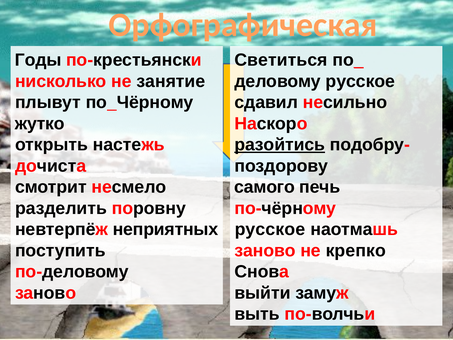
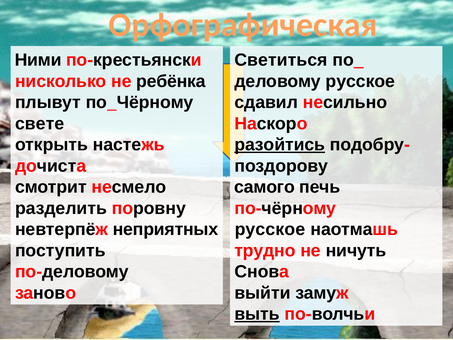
Годы: Годы -> Ними (38, 60)
занятие: занятие -> ребёнка (171, 81)
жутко: жутко -> свете (40, 123)
заново: заново -> трудно (265, 250)
крепко: крепко -> ничуть (356, 250)
выть underline: none -> present (257, 314)
